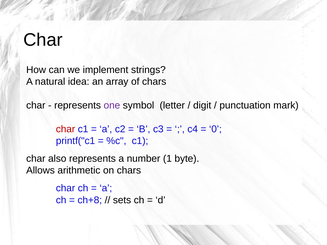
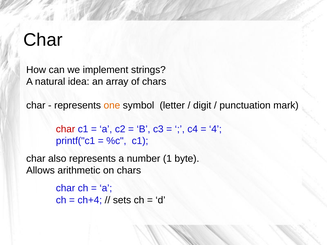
one colour: purple -> orange (112, 105)
0: 0 -> 4 (215, 129)
ch+8: ch+8 -> ch+4 (90, 200)
